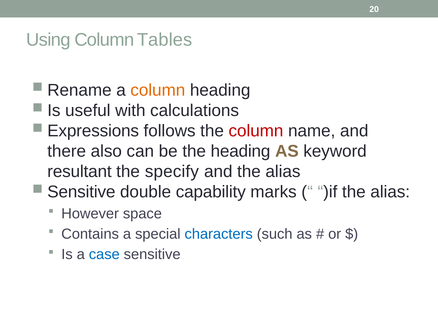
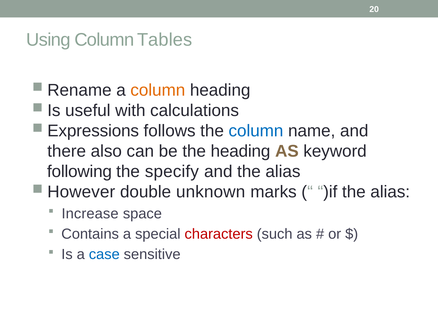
column colour: red -> blue (256, 131)
resultant: resultant -> following (80, 172)
Sensitive: Sensitive -> However (81, 192)
capability: capability -> unknown (211, 192)
However: However -> Increase (90, 214)
characters colour: blue -> red (219, 234)
